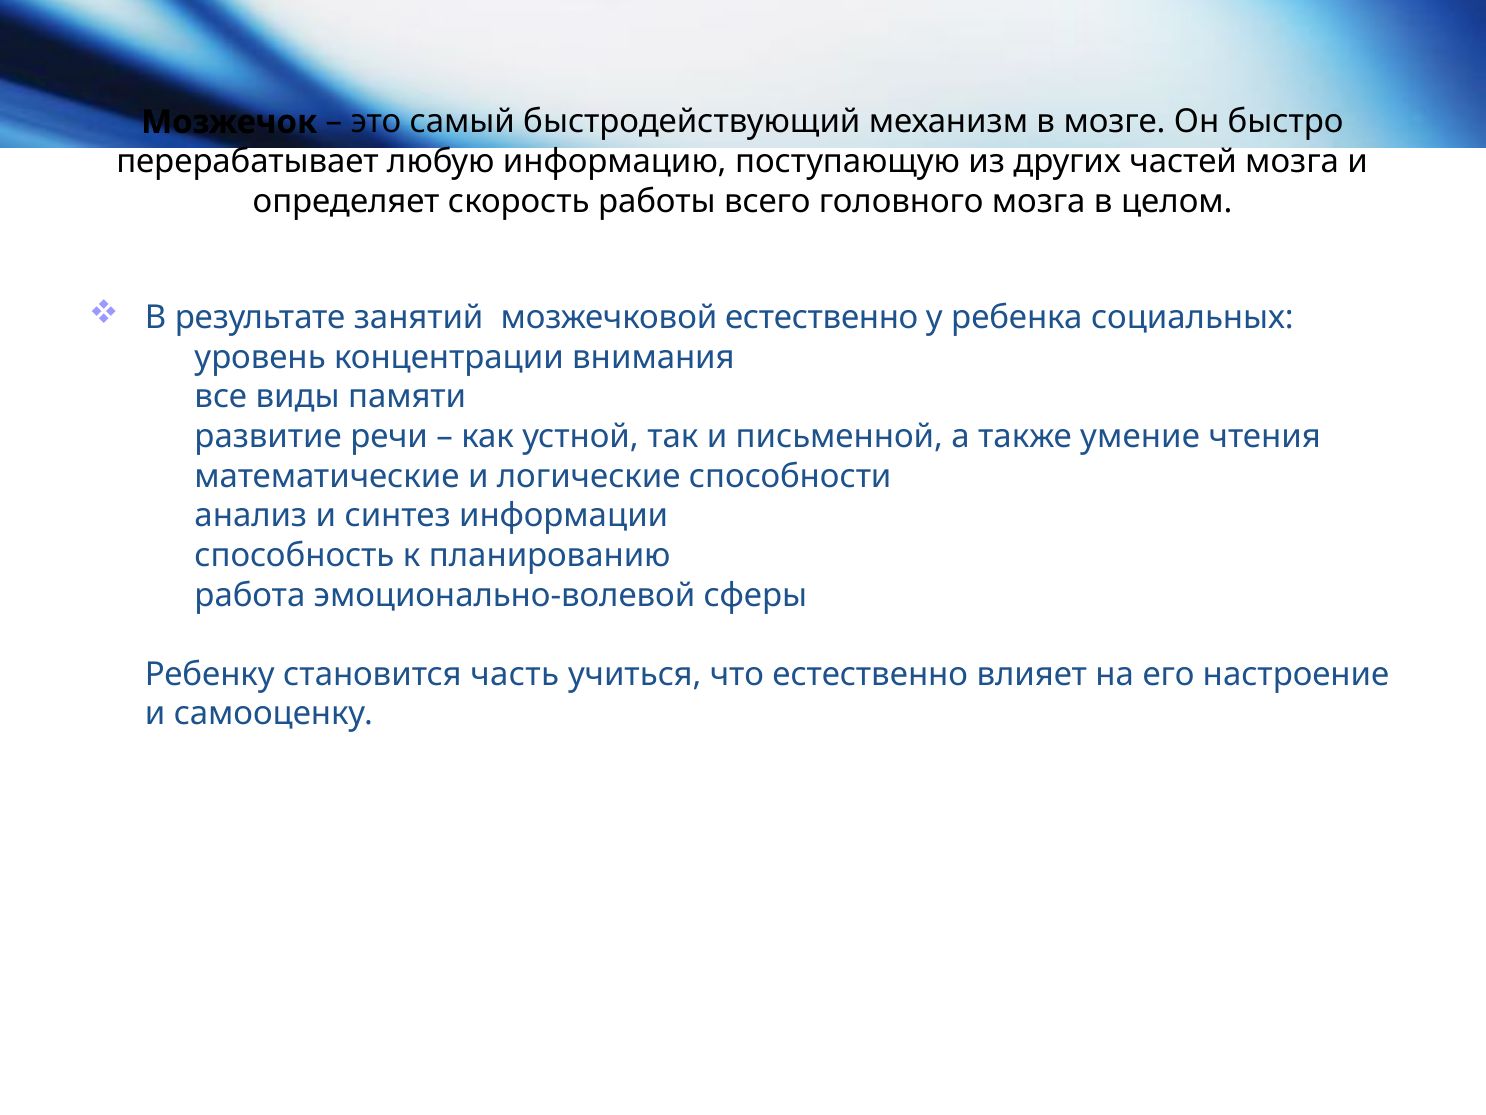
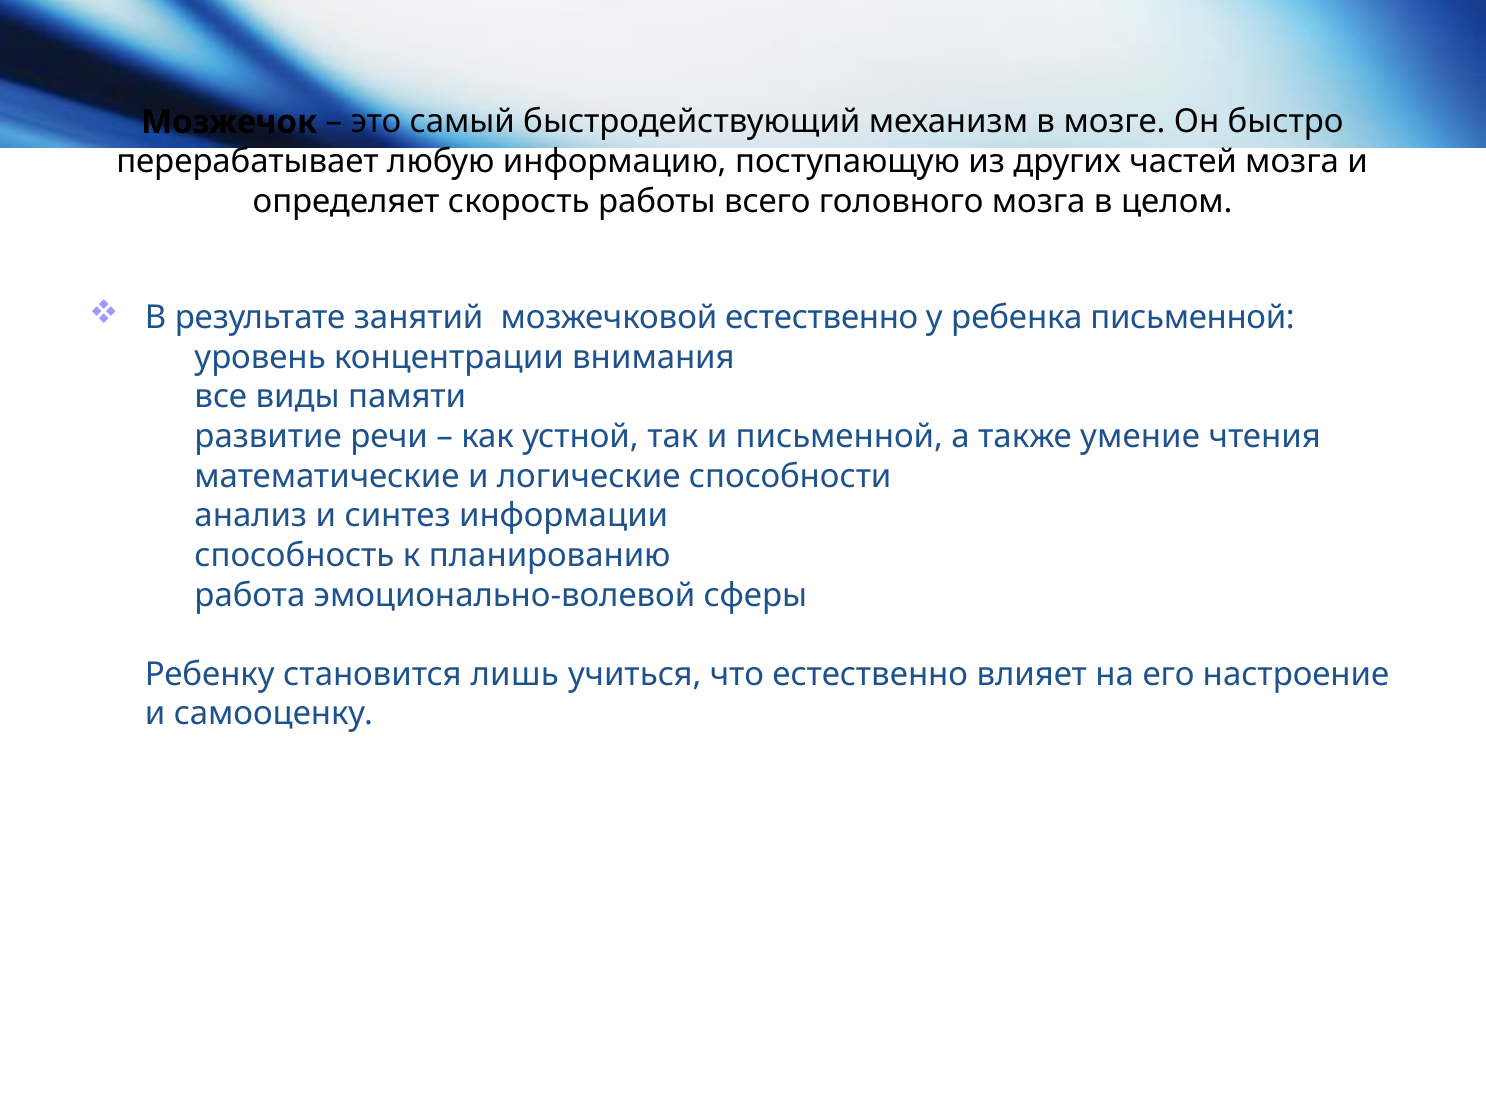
ребенка социальных: социальных -> письменной (1193, 318)
часть: часть -> лишь (515, 674)
